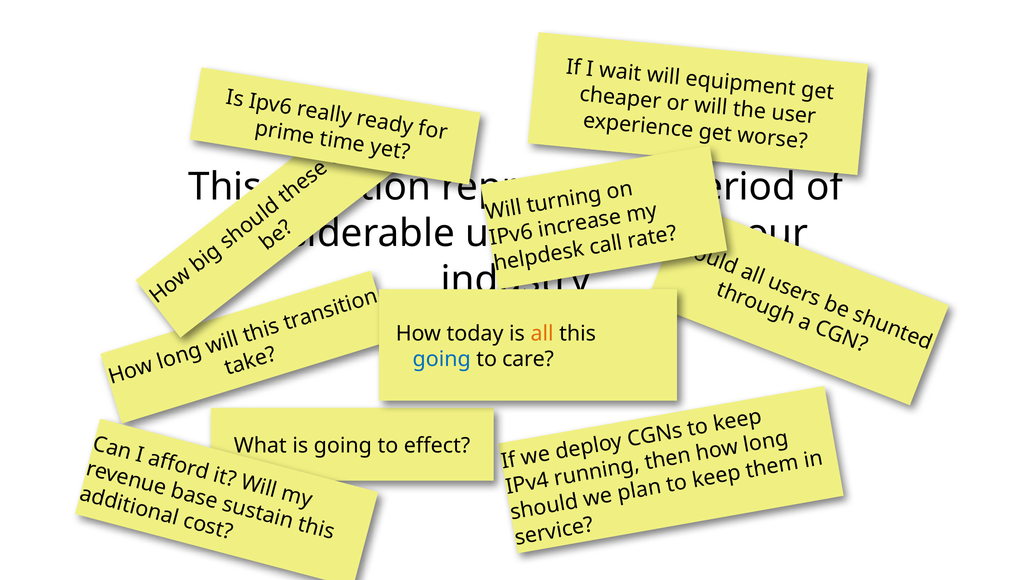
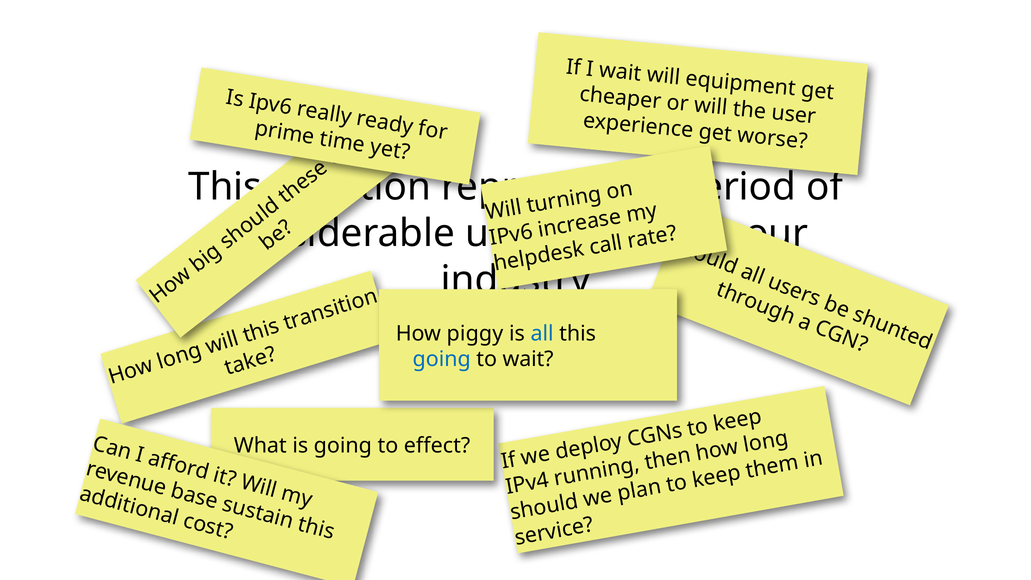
today: today -> piggy (475, 334)
all colour: orange -> blue (542, 334)
to care: care -> wait (528, 359)
